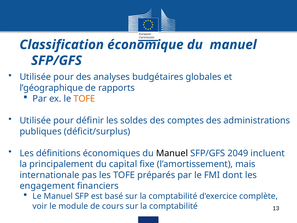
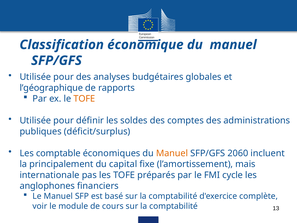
définitions: définitions -> comptable (58, 153)
Manuel colour: black -> orange (172, 153)
2049: 2049 -> 2060 (238, 153)
dont: dont -> cycle (233, 175)
engagement: engagement -> anglophones (47, 186)
